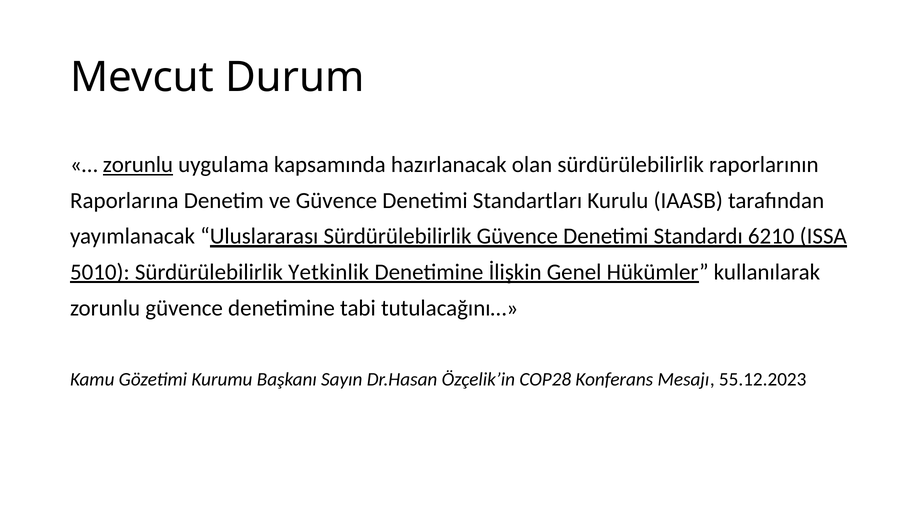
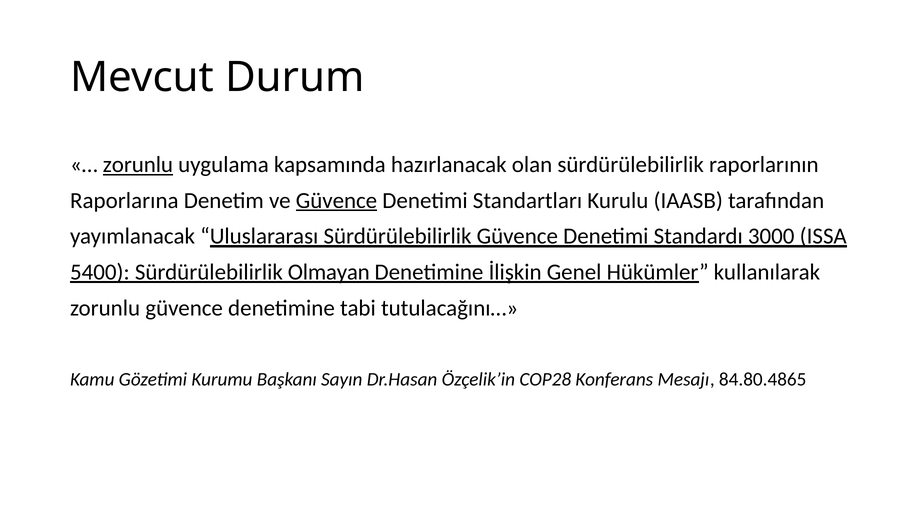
Güvence underline: none -> present (336, 201)
6210: 6210 -> 3000 (771, 236)
5010: 5010 -> 5400 (100, 272)
Yetkinlik: Yetkinlik -> Olmayan (329, 272)
55.12.2023: 55.12.2023 -> 84.80.4865 (763, 379)
